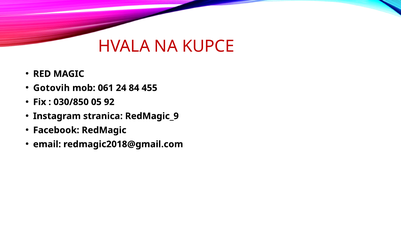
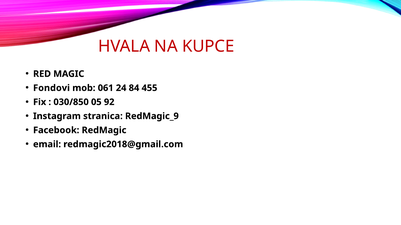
Gotovih: Gotovih -> Fondovi (51, 88)
